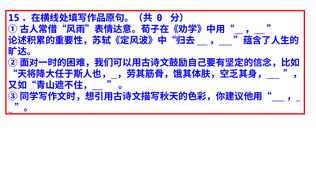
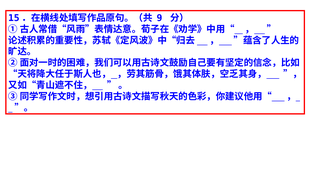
0: 0 -> 9 (159, 18)
